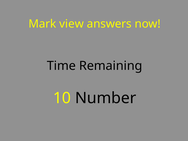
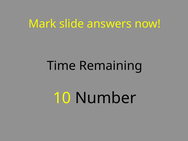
view: view -> slide (72, 24)
